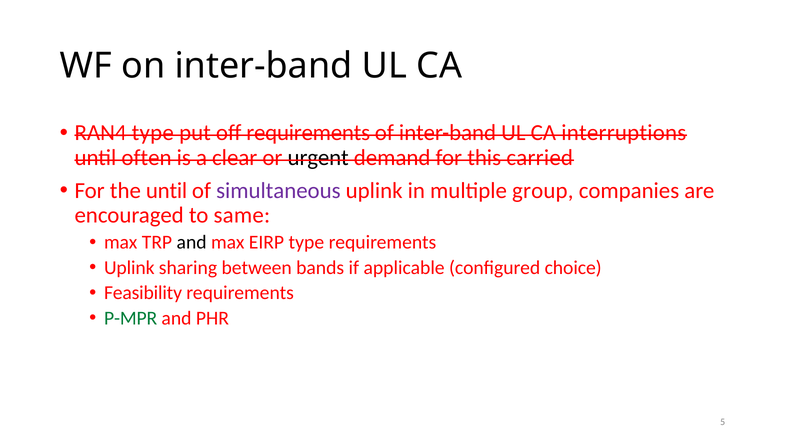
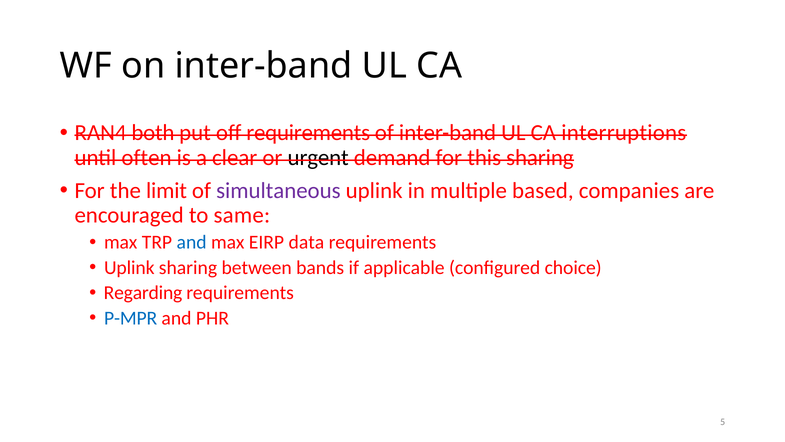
RAN4 type: type -> both (153, 133)
this carried: carried -> sharing (540, 157)
the until: until -> limit (167, 190)
group: group -> based (543, 190)
and colour: black -> blue (192, 242)
EIRP type: type -> data (306, 242)
Feasibility: Feasibility -> Regarding (143, 293)
P-MPR colour: green -> blue (131, 318)
